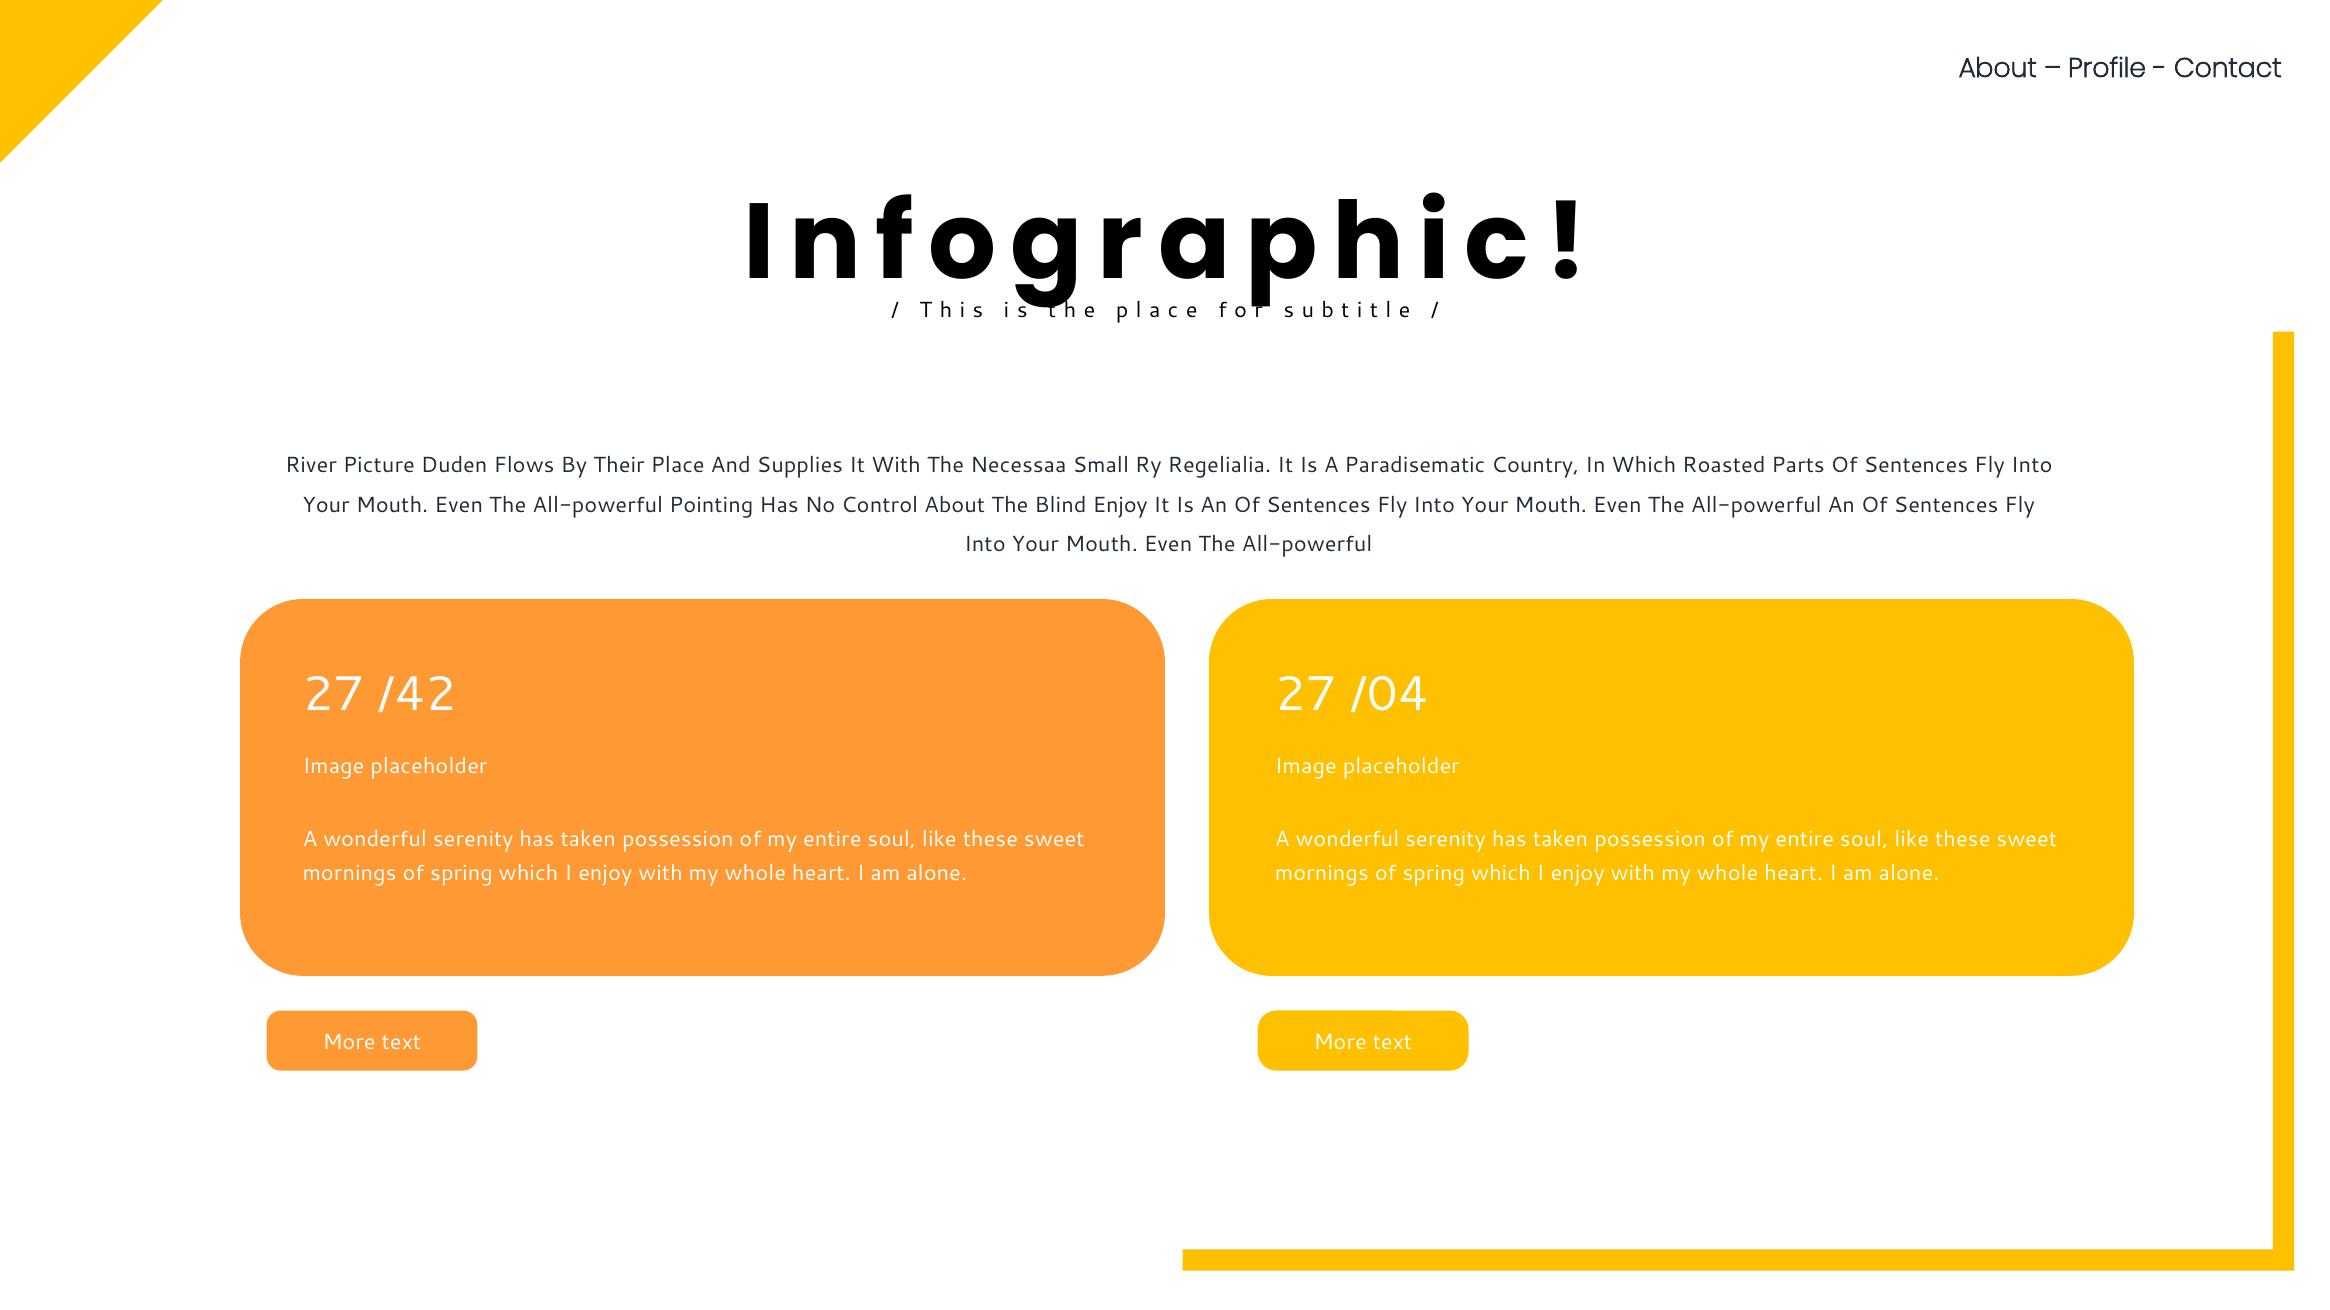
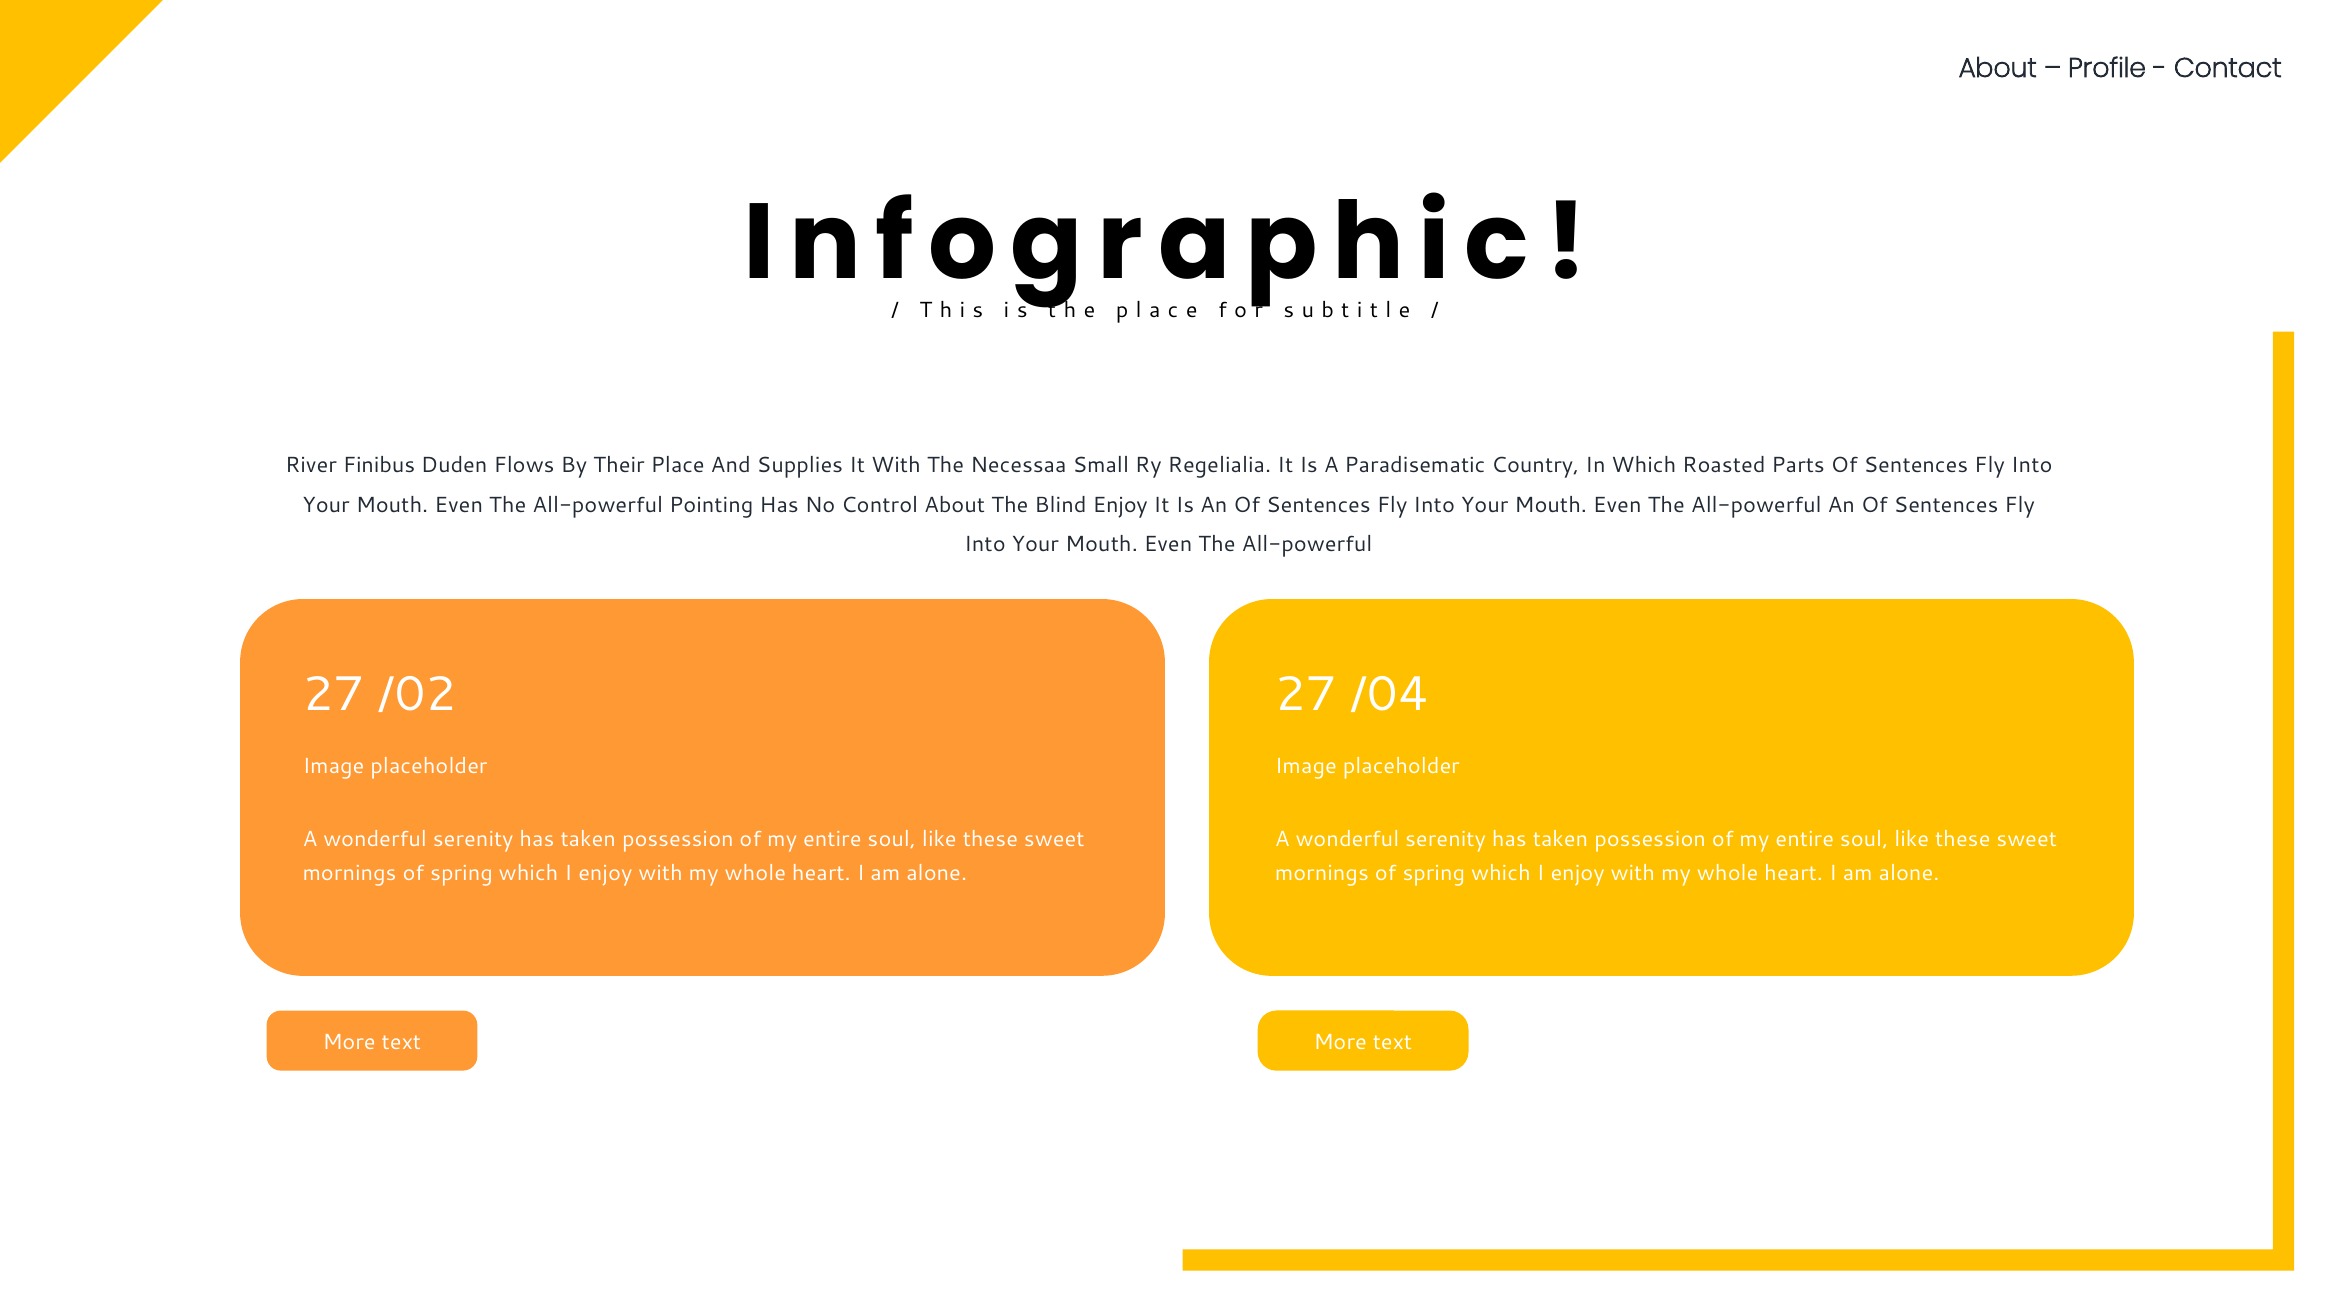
Picture: Picture -> Finibus (379, 466)
/42: /42 -> /02 (417, 694)
